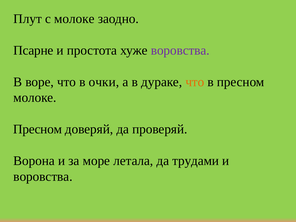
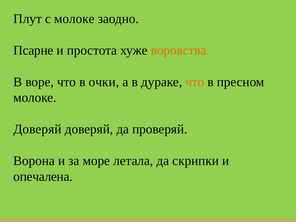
воровства colour: purple -> orange (180, 50)
Пресном: Пресном -> Доверяй (37, 129)
трудами: трудами -> скрипки (196, 161)
воровства: воровства -> опечалена (43, 177)
